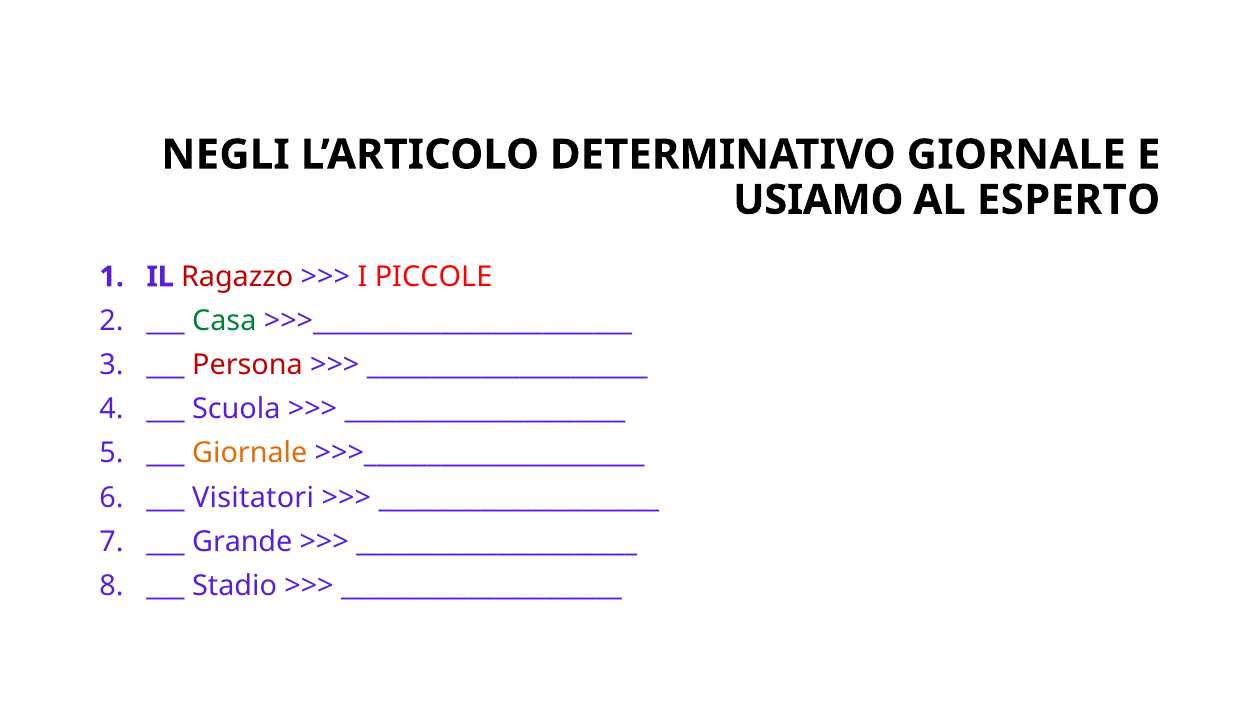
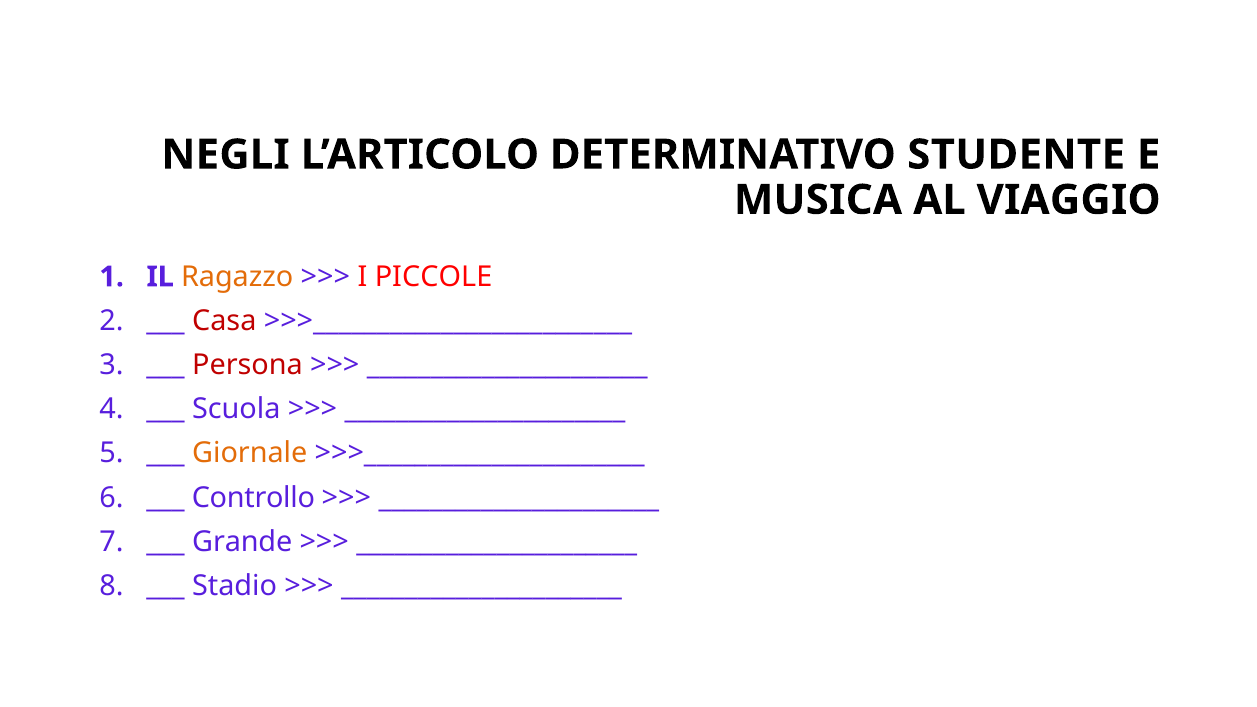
DETERMINATIVO GIORNALE: GIORNALE -> STUDENTE (1016, 155)
USIAMO: USIAMO -> MUSICA (818, 200)
ESPERTO: ESPERTO -> VIAGGIO (1069, 200)
Ragazzo colour: red -> orange (237, 277)
Casa colour: green -> red (224, 321)
Visitatori: Visitatori -> Controllo (253, 498)
